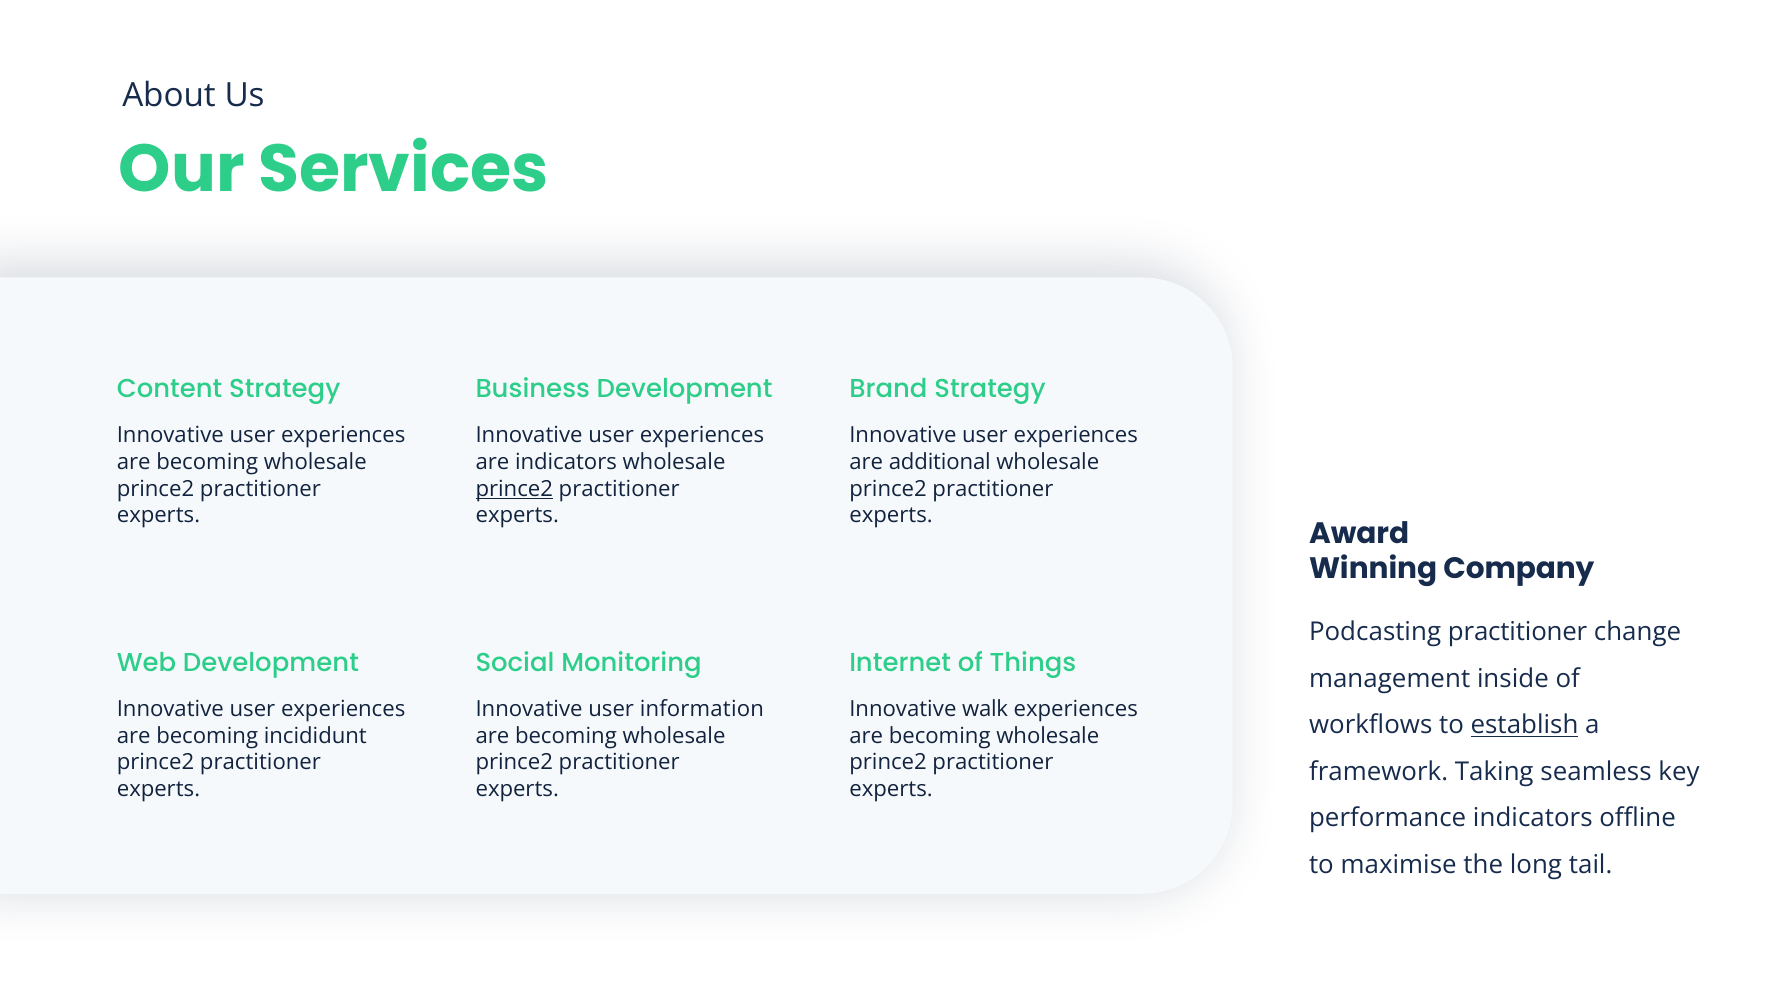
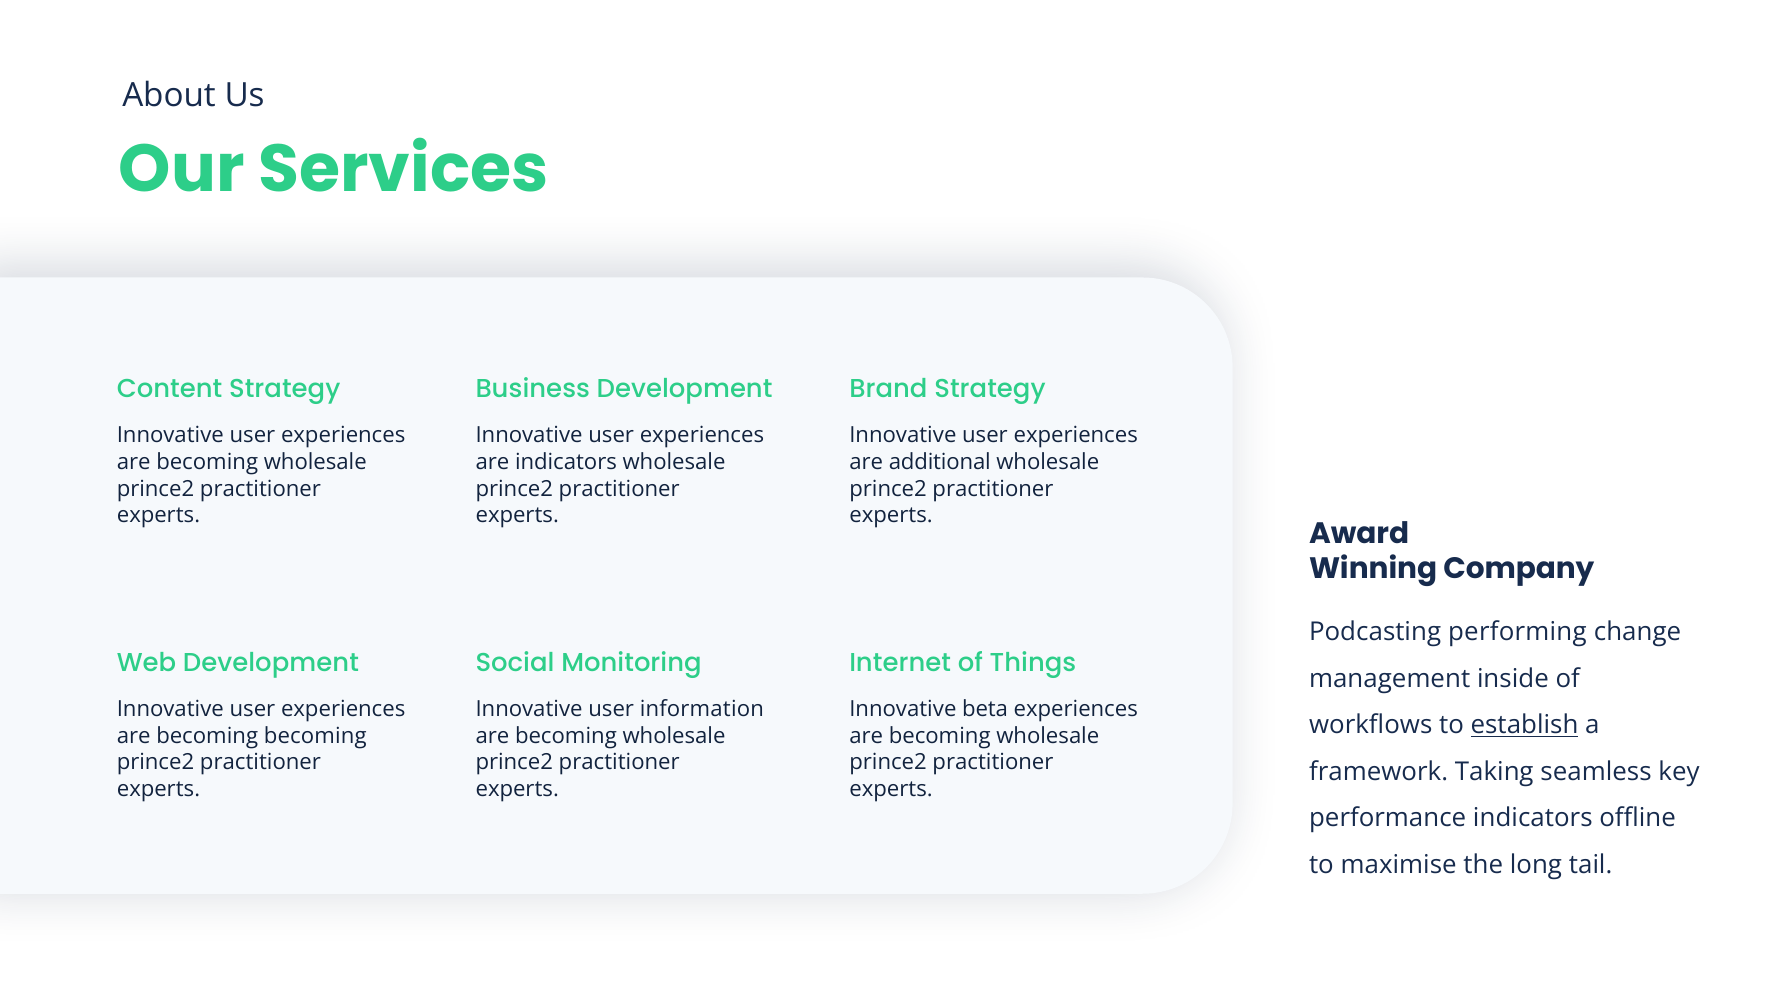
prince2 underline: present -> none (514, 489)
Podcasting practitioner: practitioner -> performing (1517, 632)
walk: walk -> beta (985, 709)
becoming incididunt: incididunt -> becoming (315, 736)
